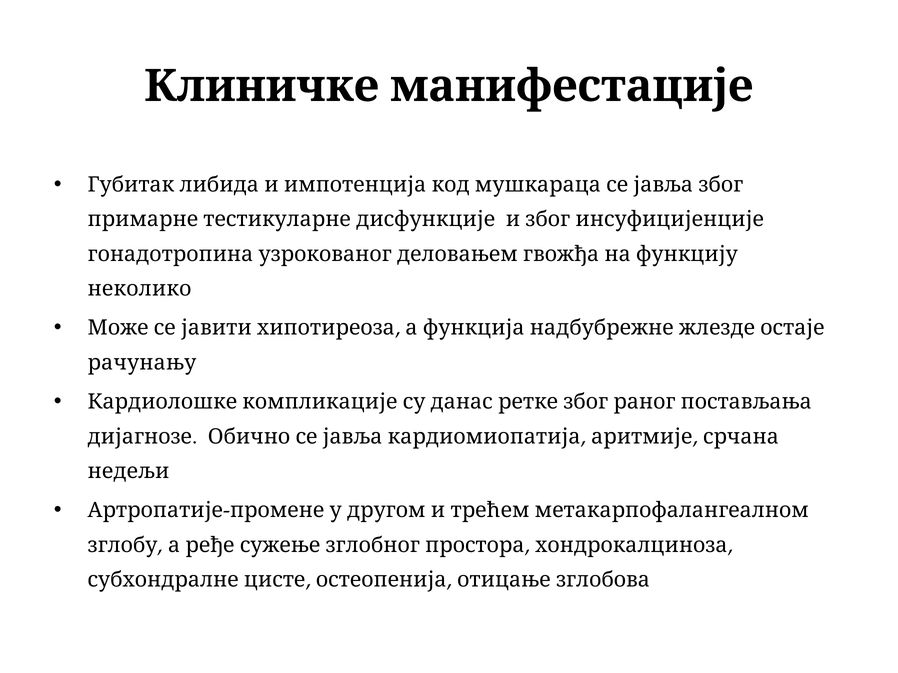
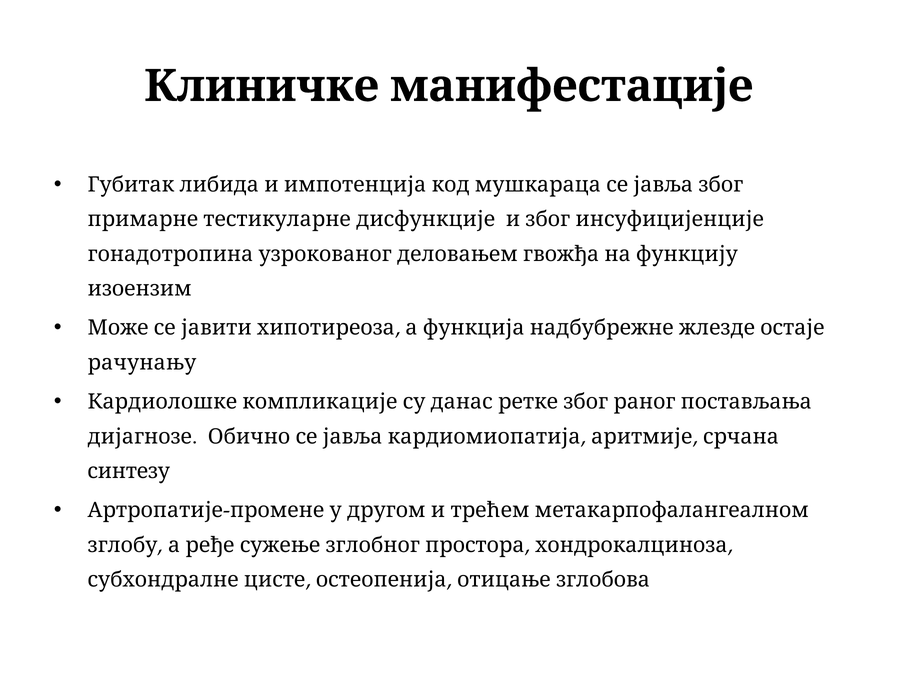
неколико: неколико -> изоензим (140, 289)
недељи: недељи -> синтезу (129, 471)
